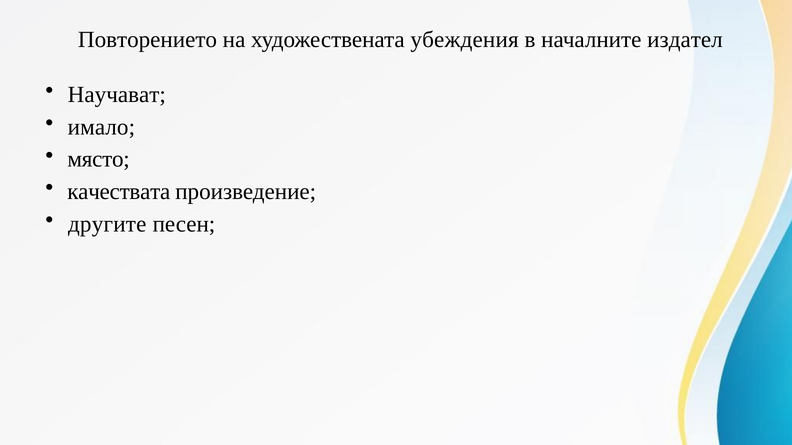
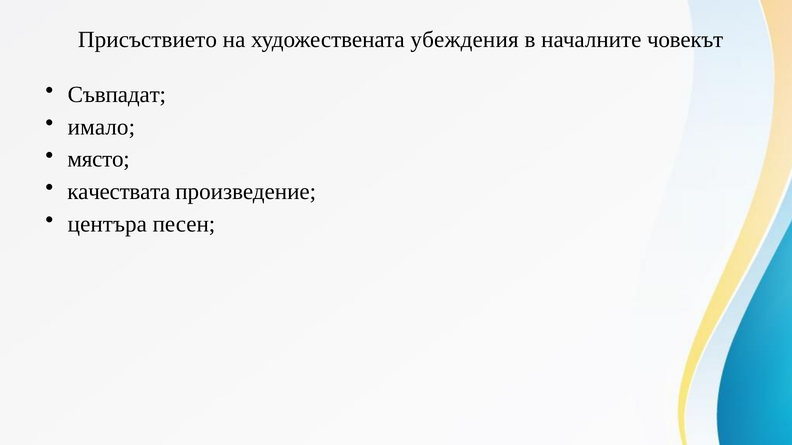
Повторението: Повторението -> Присъствието (147, 39)
издател: издател -> човекът (685, 39)
Научават: Научават -> Съвпадат (117, 95)
другите: другите -> центъра (107, 224)
